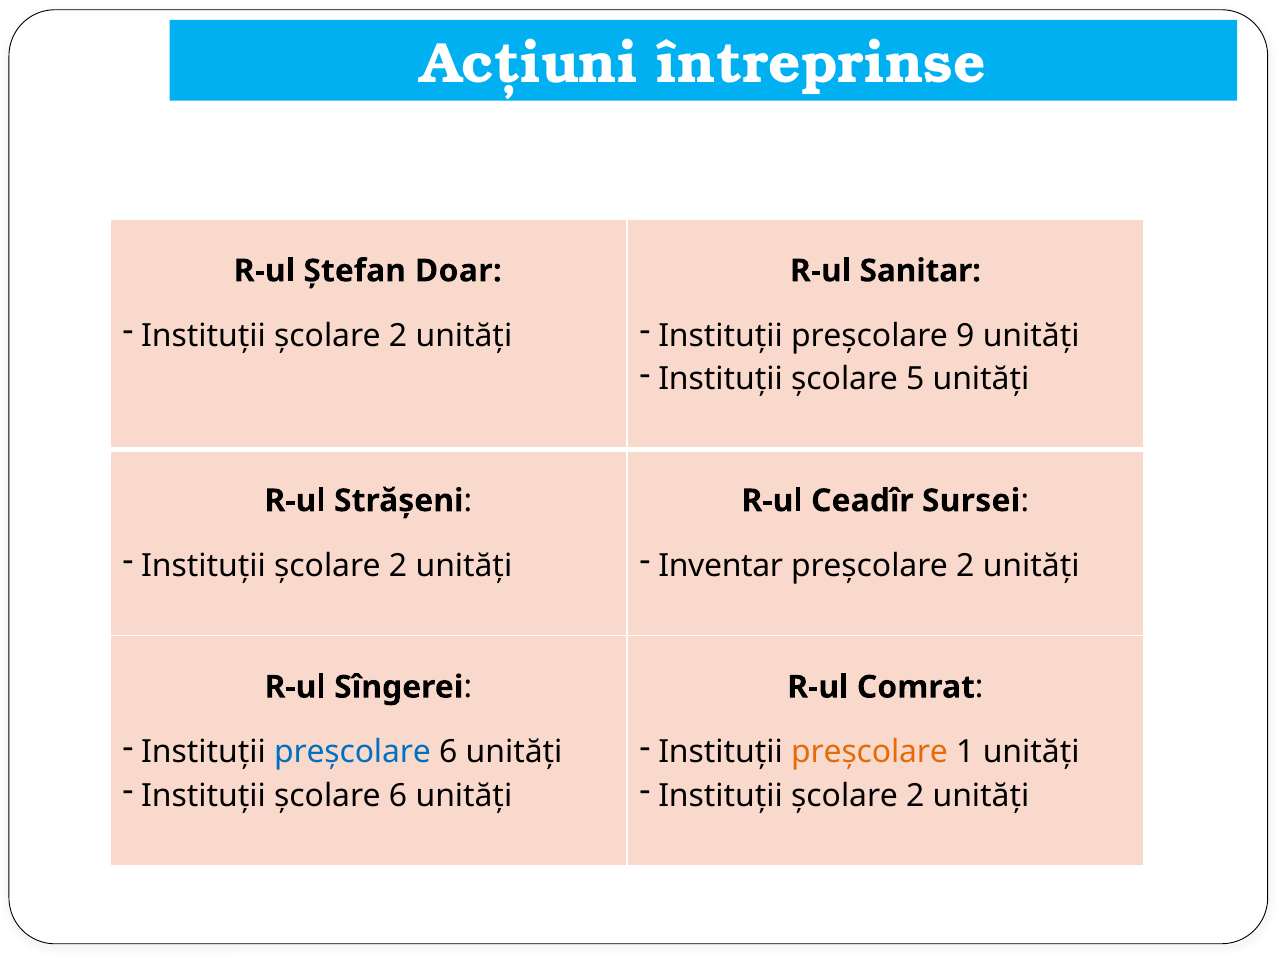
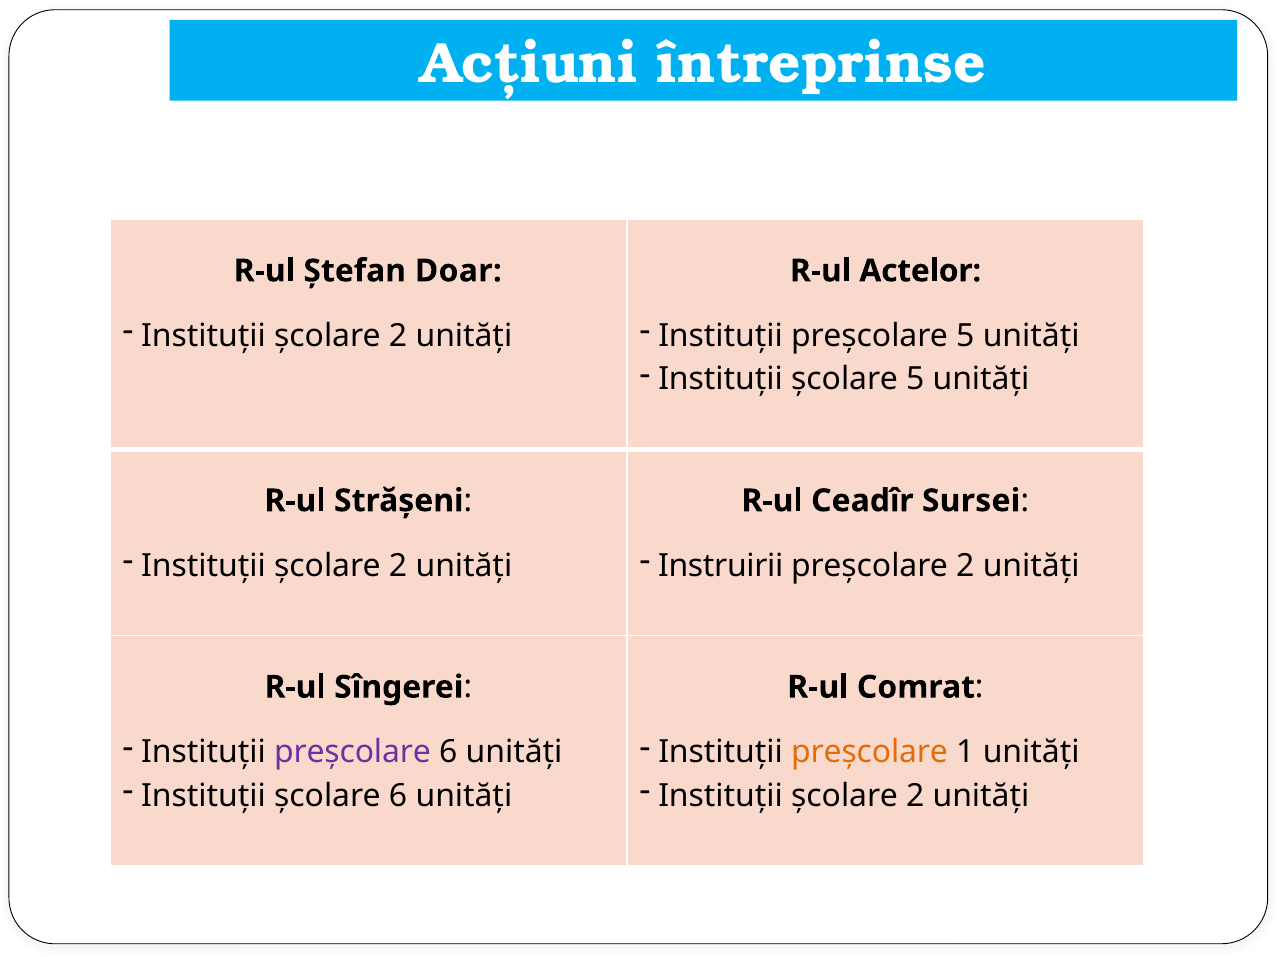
Sanitar: Sanitar -> Actelor (920, 271)
preșcolare 9: 9 -> 5 (965, 336)
Inventar: Inventar -> Instruirii (721, 566)
preșcolare colour: blue -> purple (352, 753)
